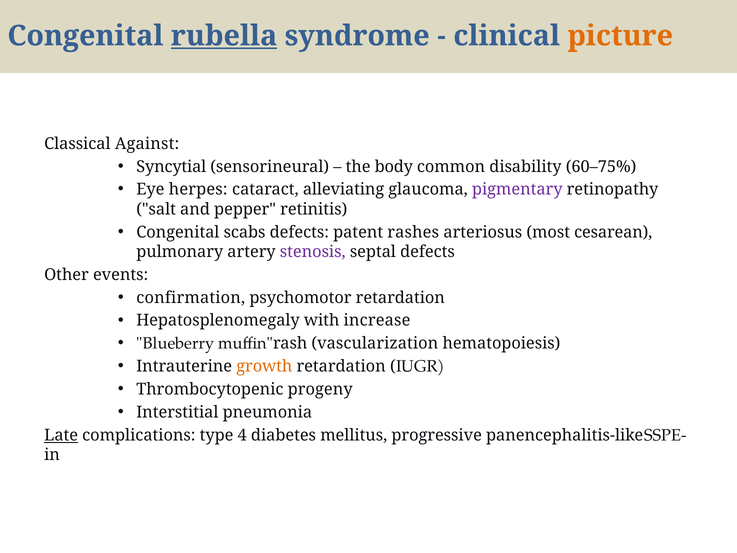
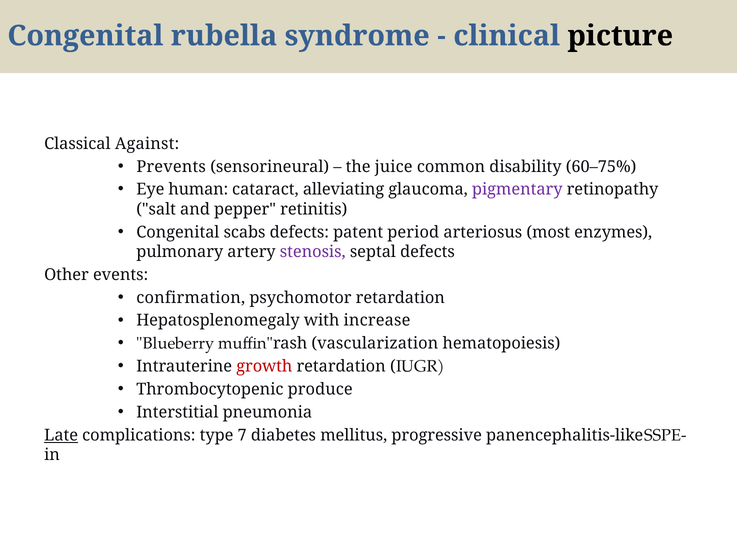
rubella underline: present -> none (224, 36)
picture colour: orange -> black (620, 36)
Syncytial: Syncytial -> Prevents (171, 167)
body: body -> juice (394, 167)
herpes: herpes -> human (198, 189)
rashes: rashes -> period (413, 232)
cesarean: cesarean -> enzymes (613, 232)
growth colour: orange -> red (264, 366)
progeny: progeny -> produce (320, 389)
4: 4 -> 7 (242, 435)
